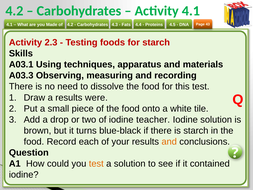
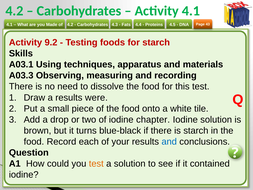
2.3: 2.3 -> 9.2 (51, 42)
teacher: teacher -> chapter (153, 119)
and colour: orange -> blue (169, 141)
